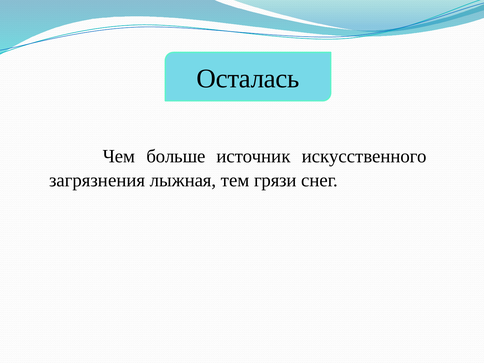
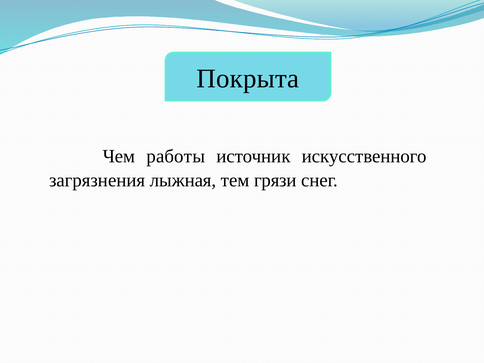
Осталась: Осталась -> Покрыта (248, 78)
больше: больше -> работы (176, 156)
